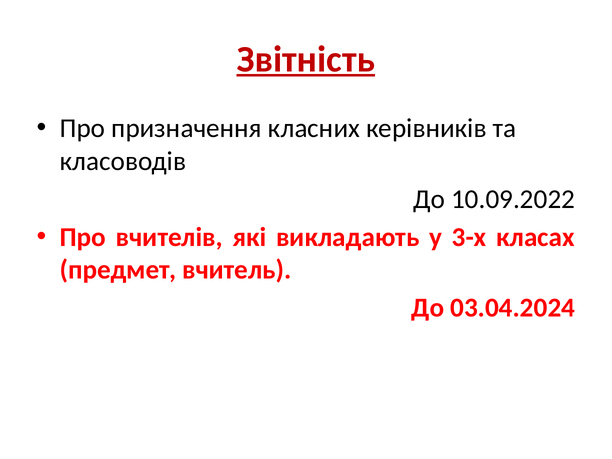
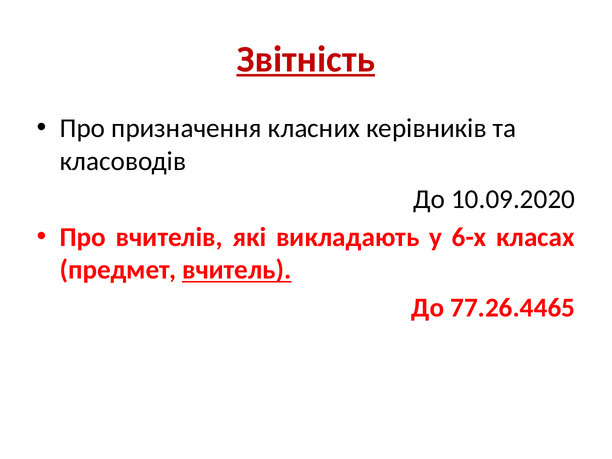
10.09.2022: 10.09.2022 -> 10.09.2020 (513, 199)
3-х: 3-х -> 6-х (469, 237)
вчитель underline: none -> present (237, 270)
03.04.2024: 03.04.2024 -> 77.26.4465 (513, 308)
